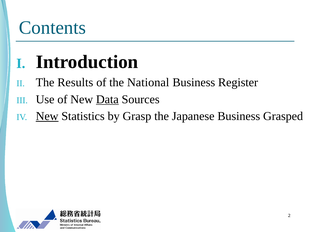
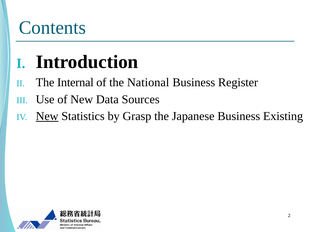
Results: Results -> Internal (75, 82)
Data underline: present -> none (107, 99)
Grasped: Grasped -> Existing (283, 116)
